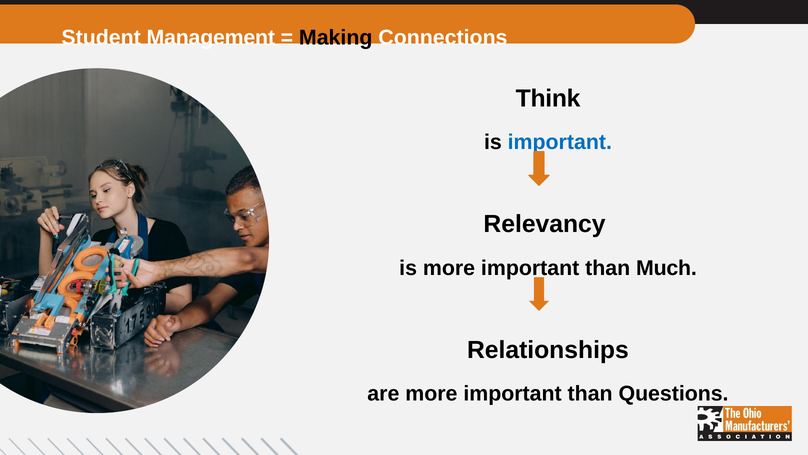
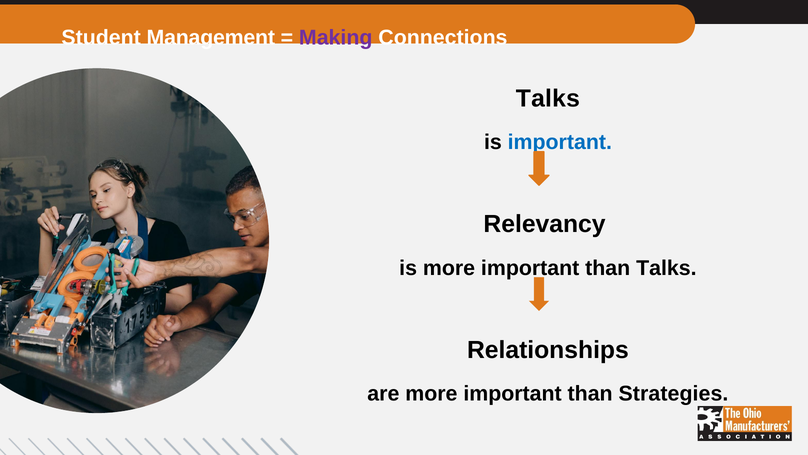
Making colour: black -> purple (336, 38)
Think: Think -> Talks (548, 98)
than Much: Much -> Talks (666, 268)
Questions: Questions -> Strategies (673, 393)
